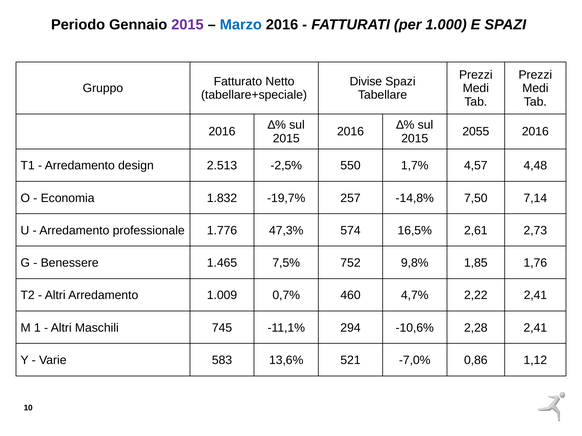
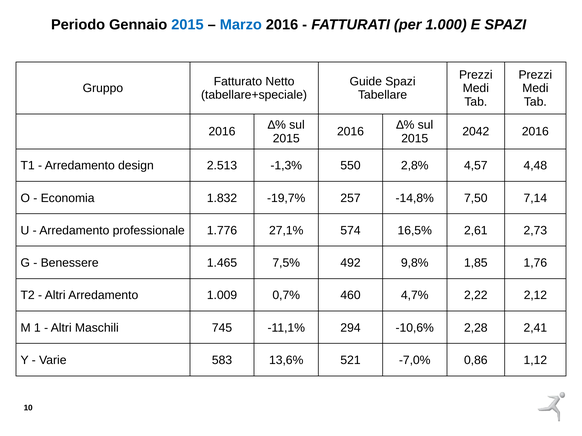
2015 colour: purple -> blue (187, 25)
Divise: Divise -> Guide (366, 82)
2055: 2055 -> 2042 (476, 132)
-2,5%: -2,5% -> -1,3% (286, 166)
1,7%: 1,7% -> 2,8% (415, 166)
47,3%: 47,3% -> 27,1% (286, 231)
752: 752 -> 492 (351, 263)
2,22 2,41: 2,41 -> 2,12 (535, 296)
